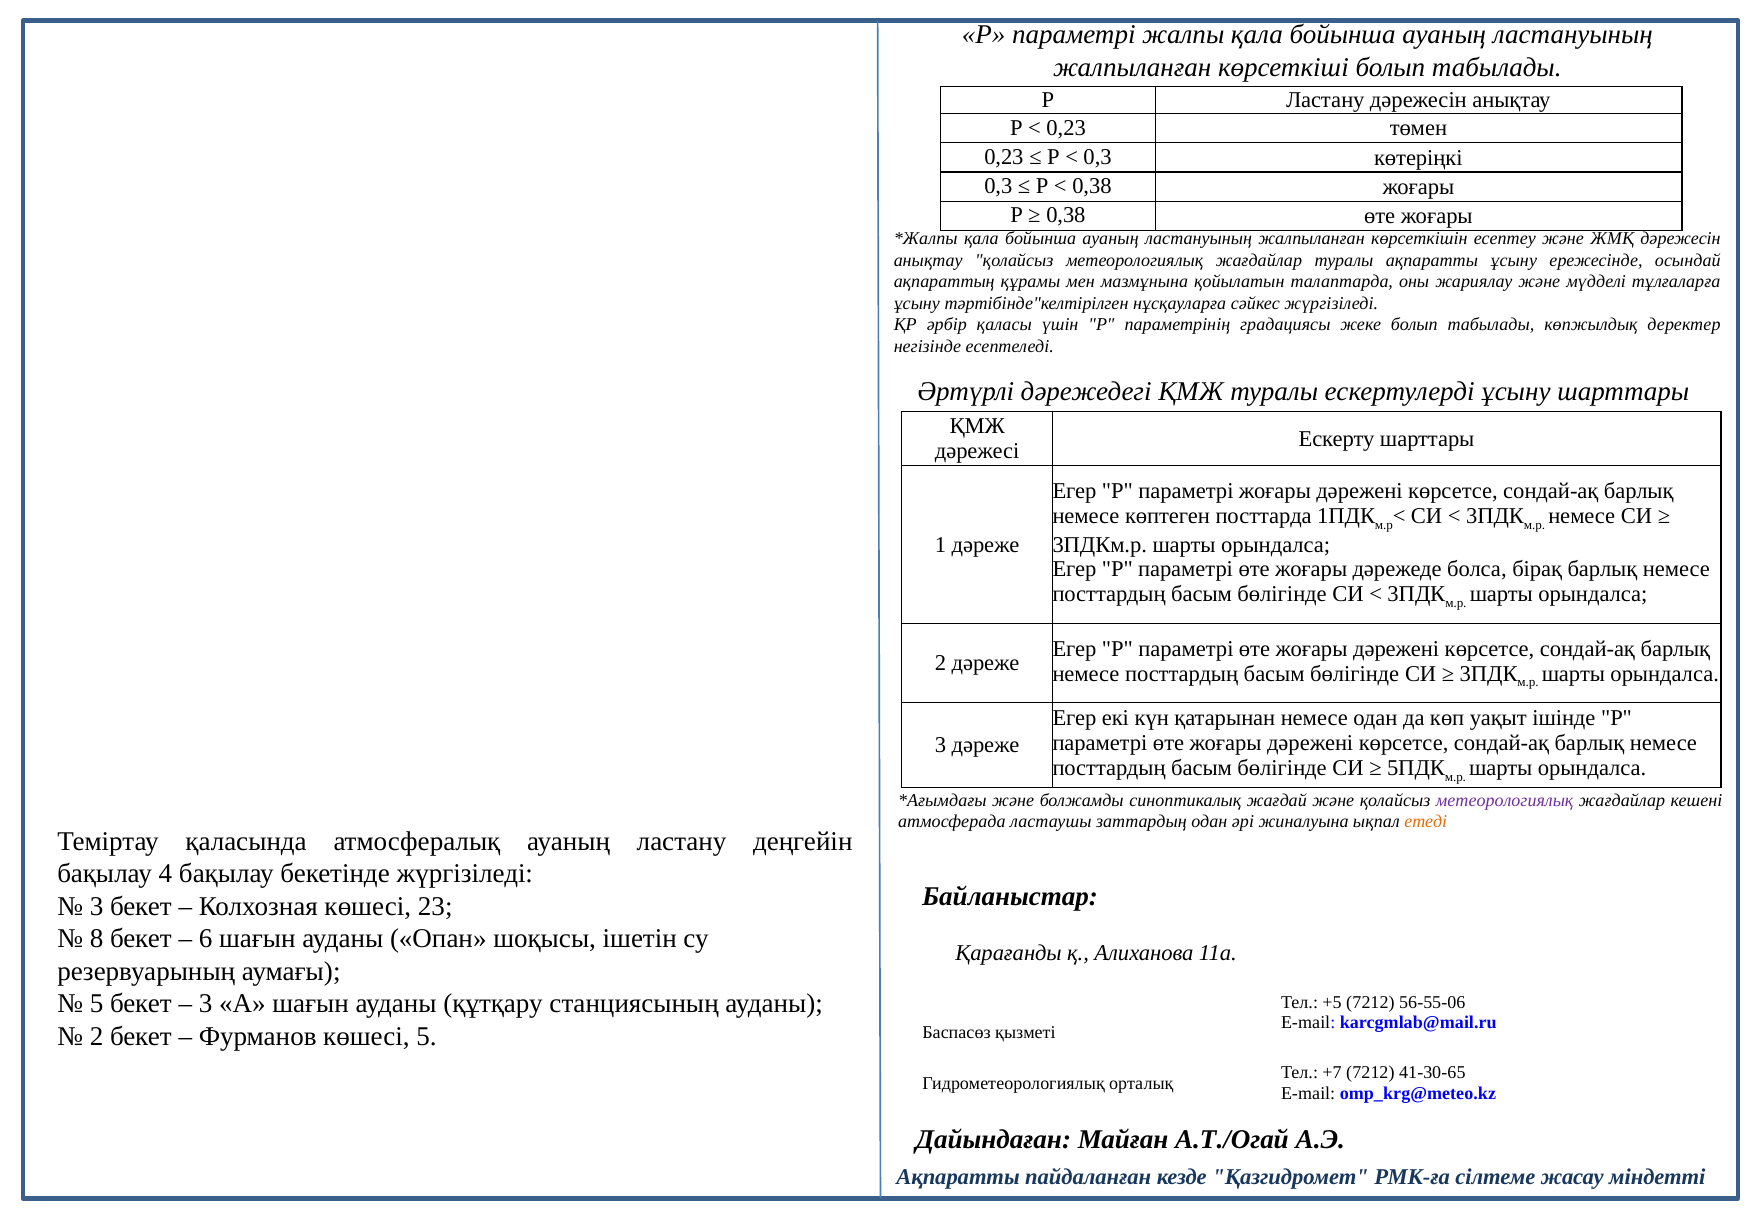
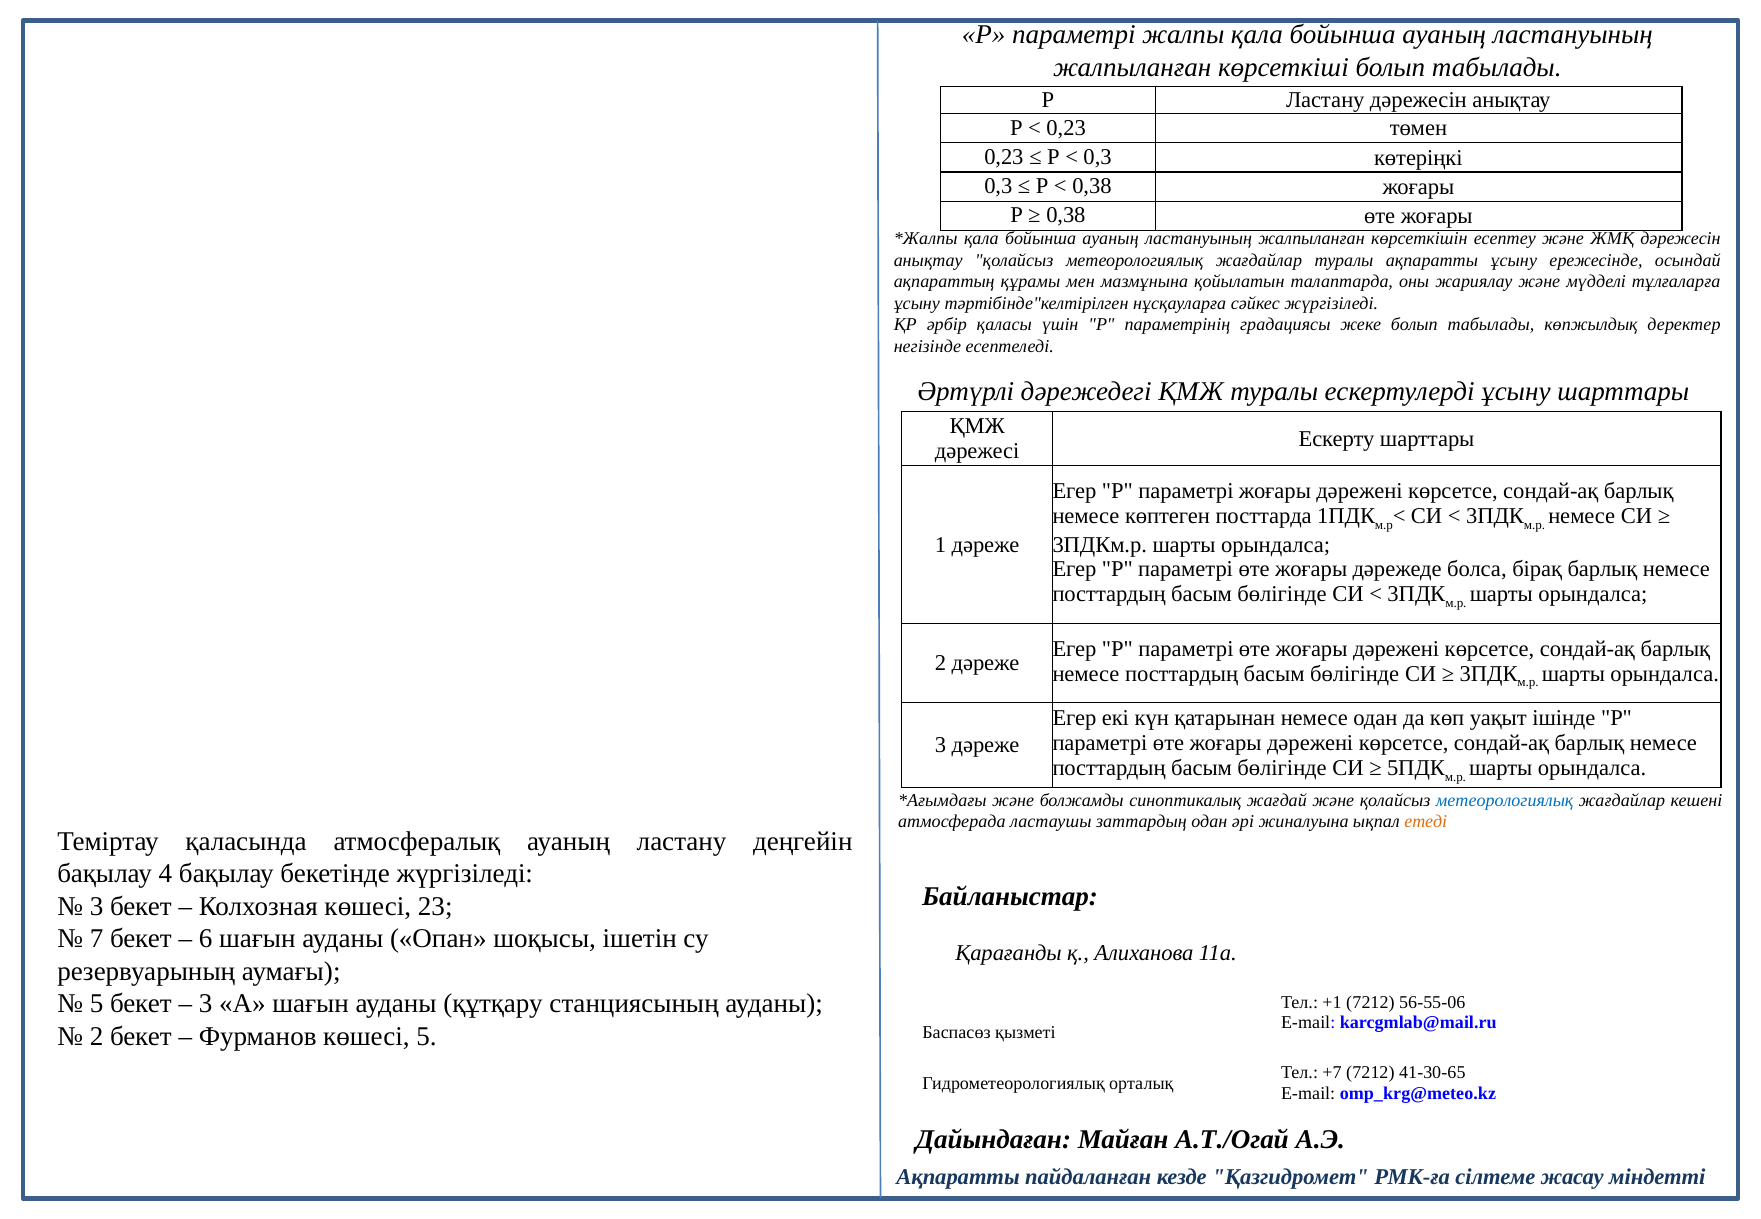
метеорологиялық colour: purple -> blue (1505, 800)
8: 8 -> 7 (97, 939)
+5: +5 -> +1 (1332, 1003)
